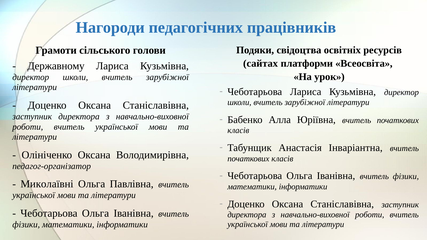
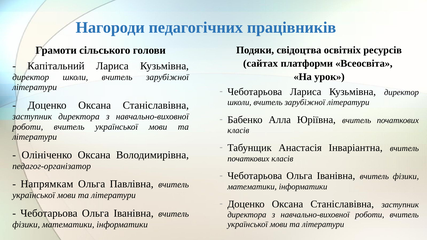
Державному: Державному -> Капітальний (56, 66)
Миколаївні: Миколаївні -> Напрямкам (47, 184)
